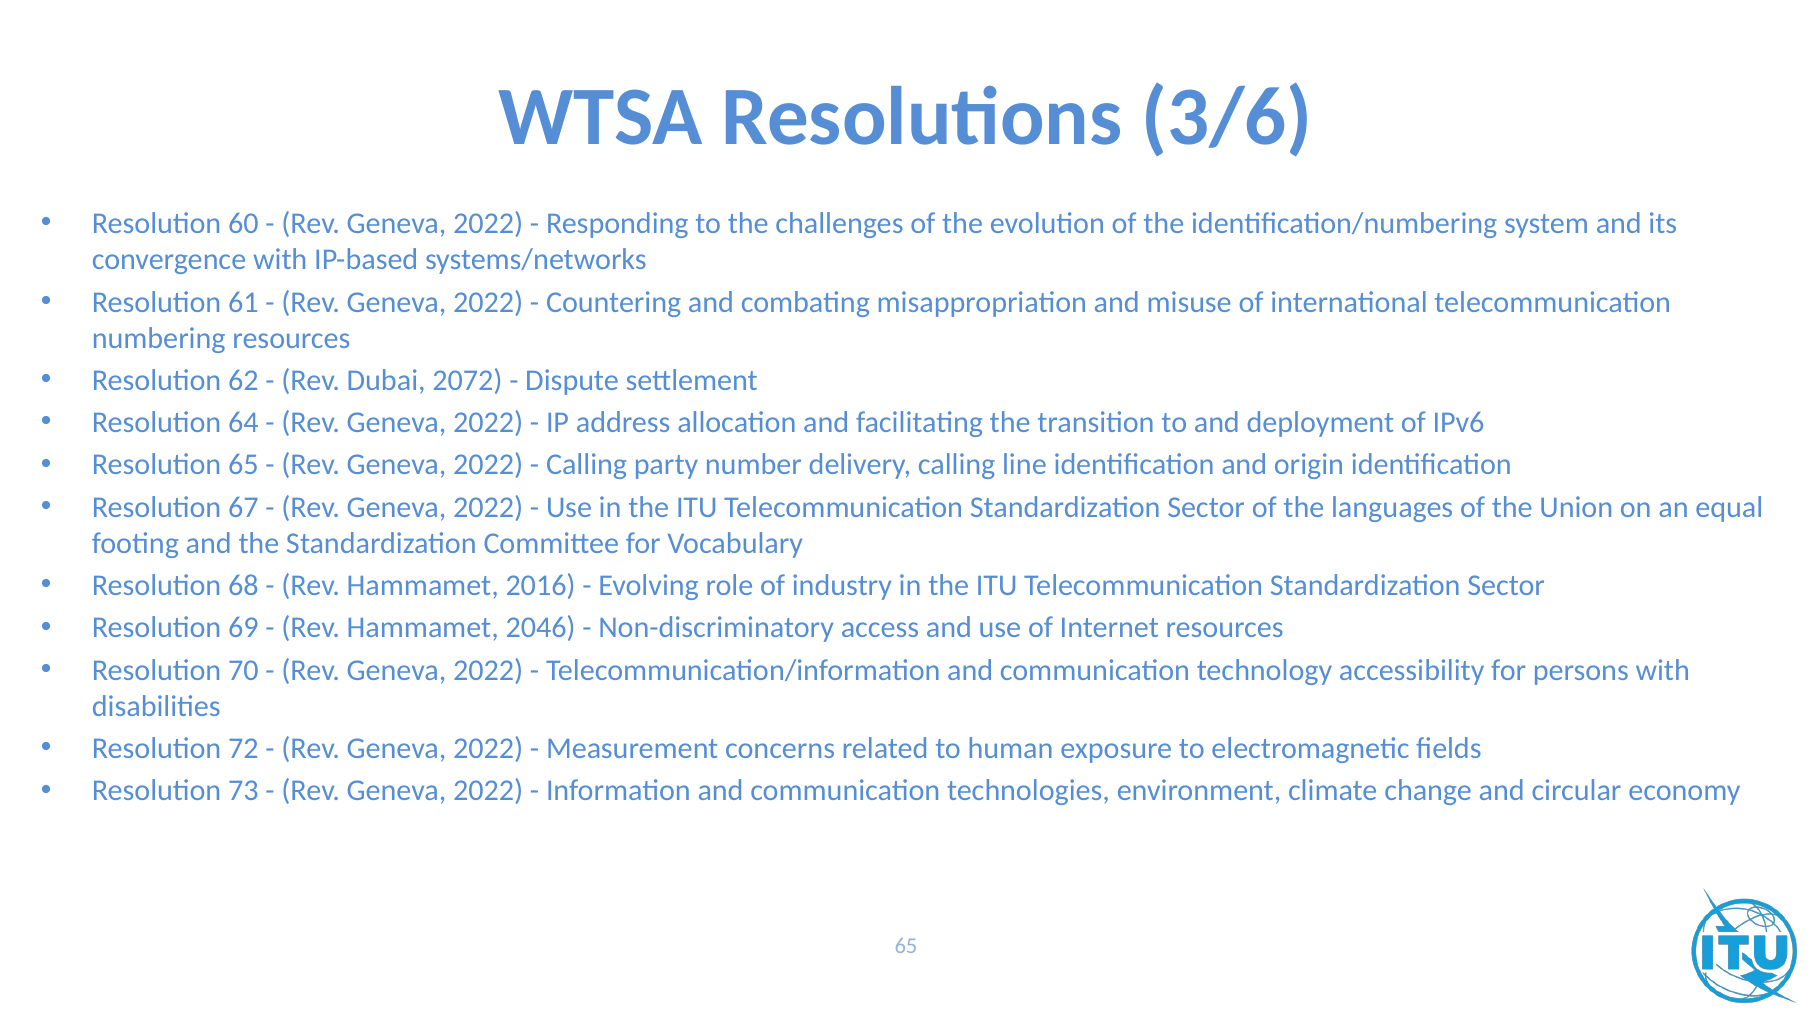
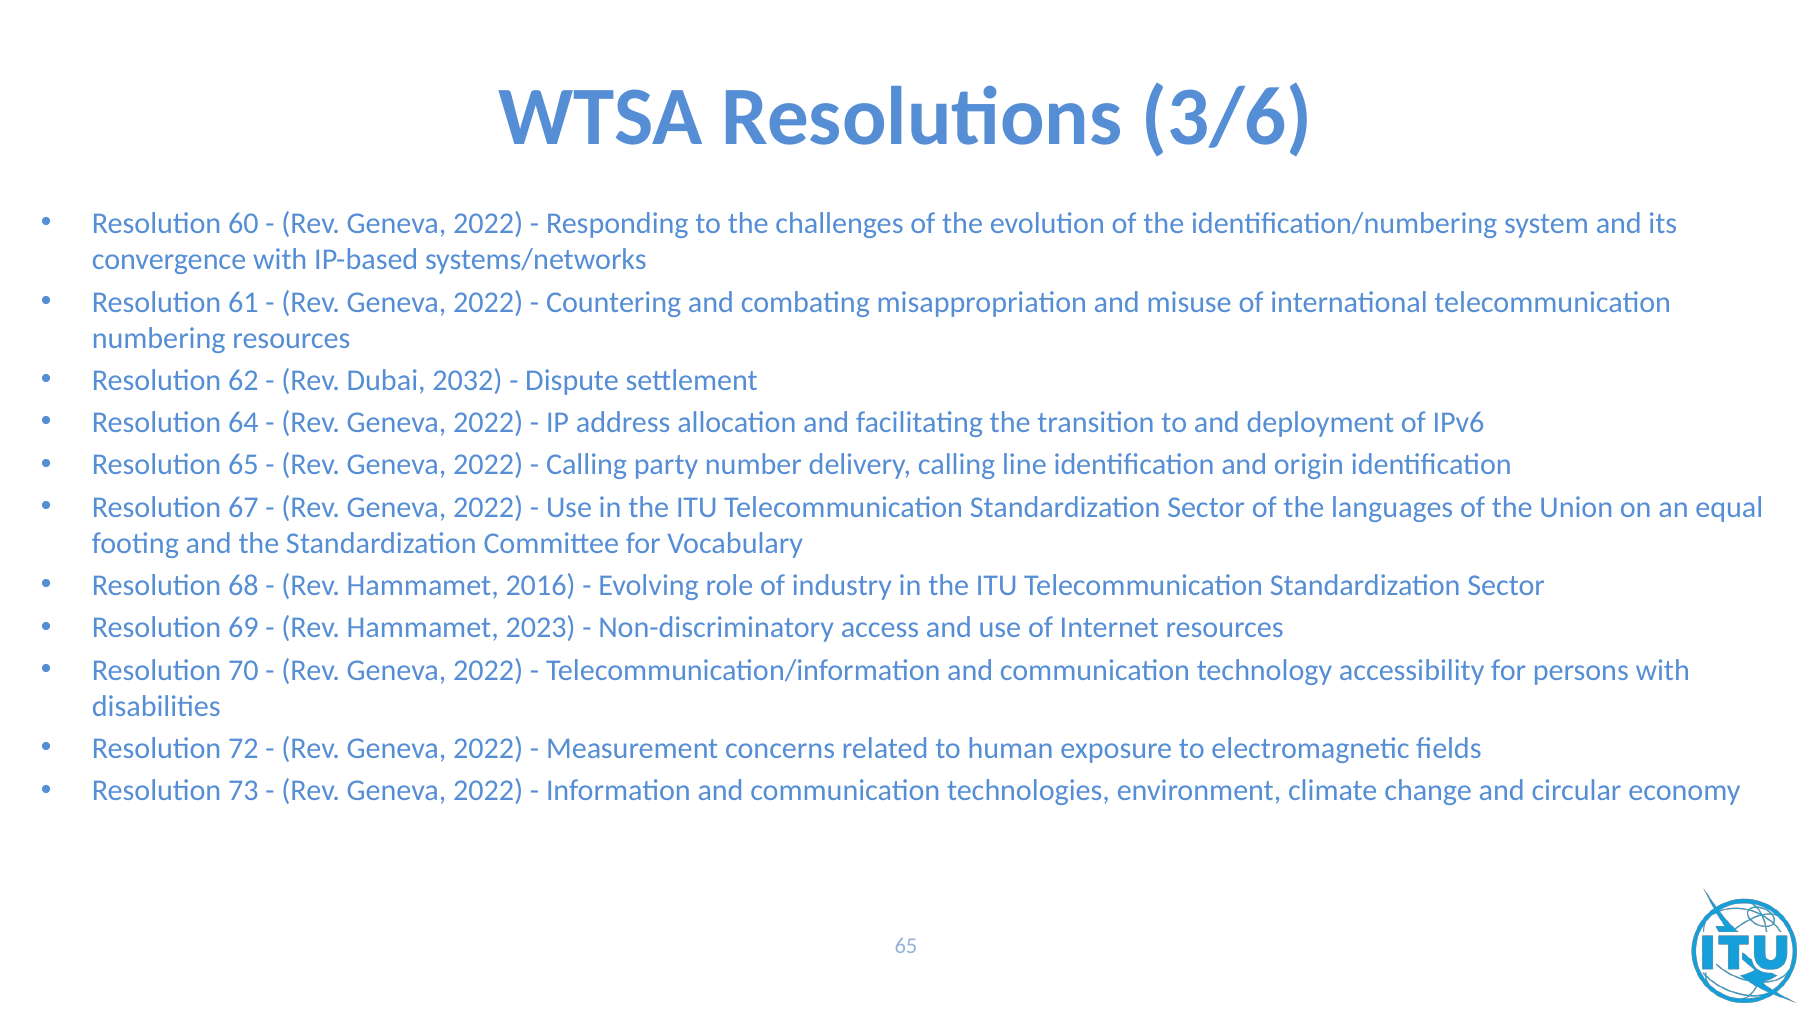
2072: 2072 -> 2032 (468, 381)
2046: 2046 -> 2023 (541, 628)
